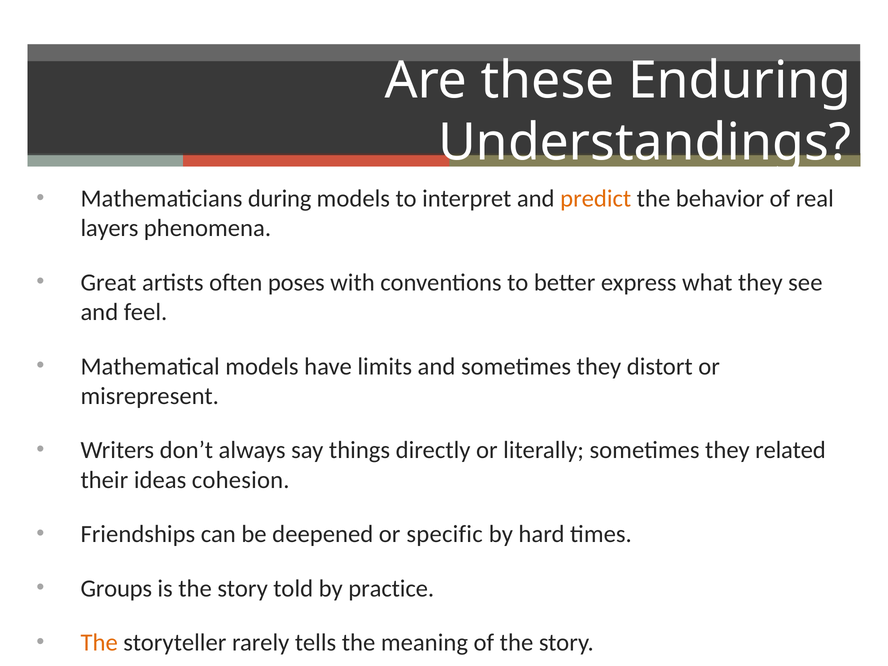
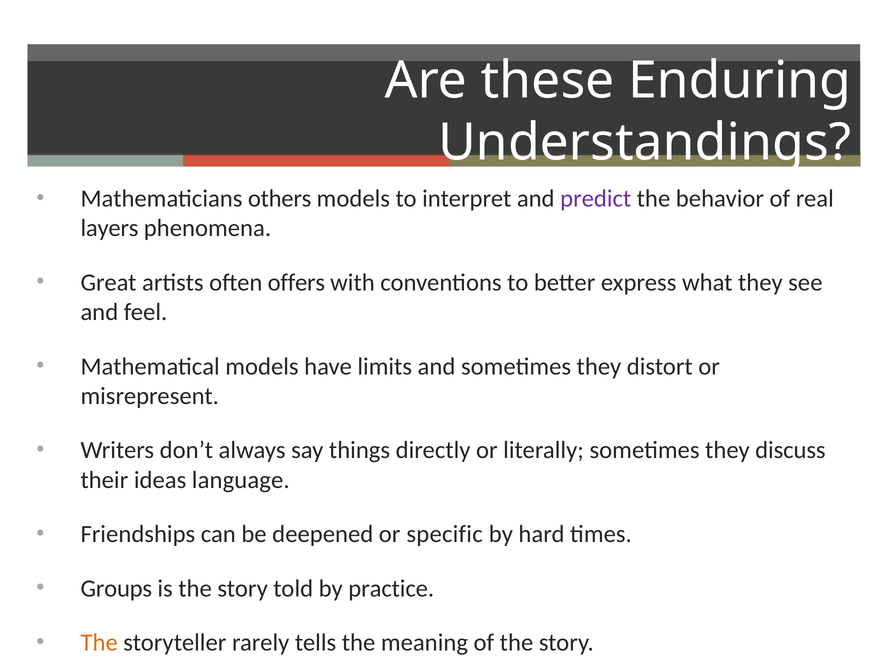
during: during -> others (280, 199)
predict colour: orange -> purple (596, 199)
poses: poses -> offers (296, 282)
related: related -> discuss (790, 450)
cohesion: cohesion -> language (241, 480)
